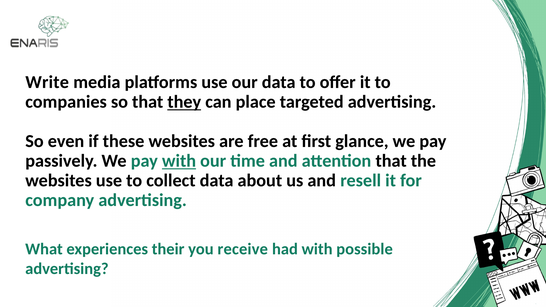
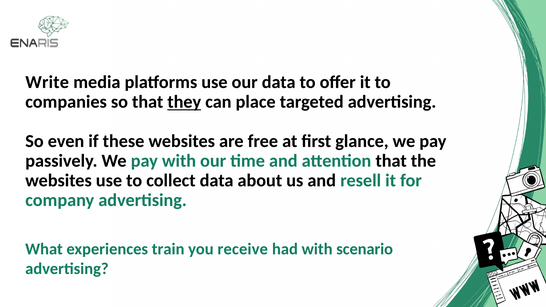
with underline: present -> none (179, 161)
their: their -> train (168, 249)
possible: possible -> scenario (365, 249)
